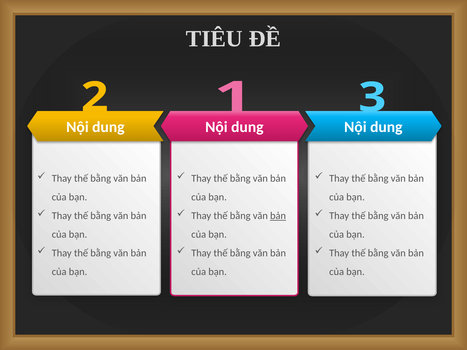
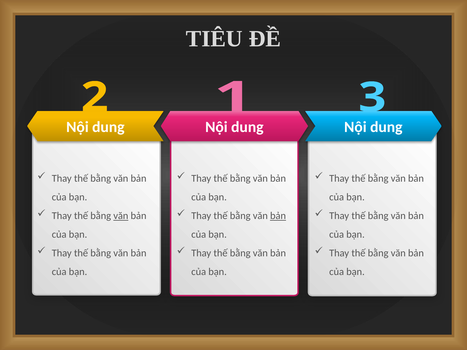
văn underline: none -> present (121, 216)
